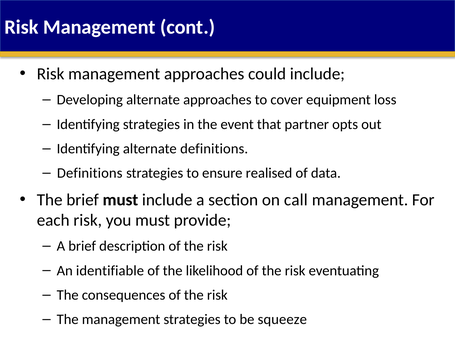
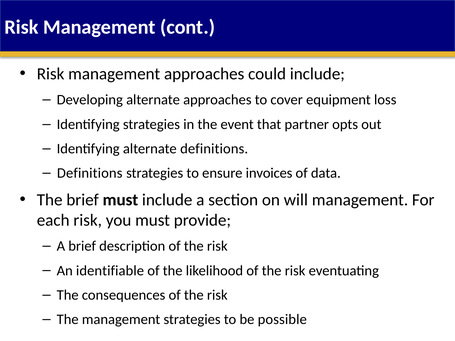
realised: realised -> invoices (269, 173)
call: call -> will (296, 200)
squeeze: squeeze -> possible (282, 320)
